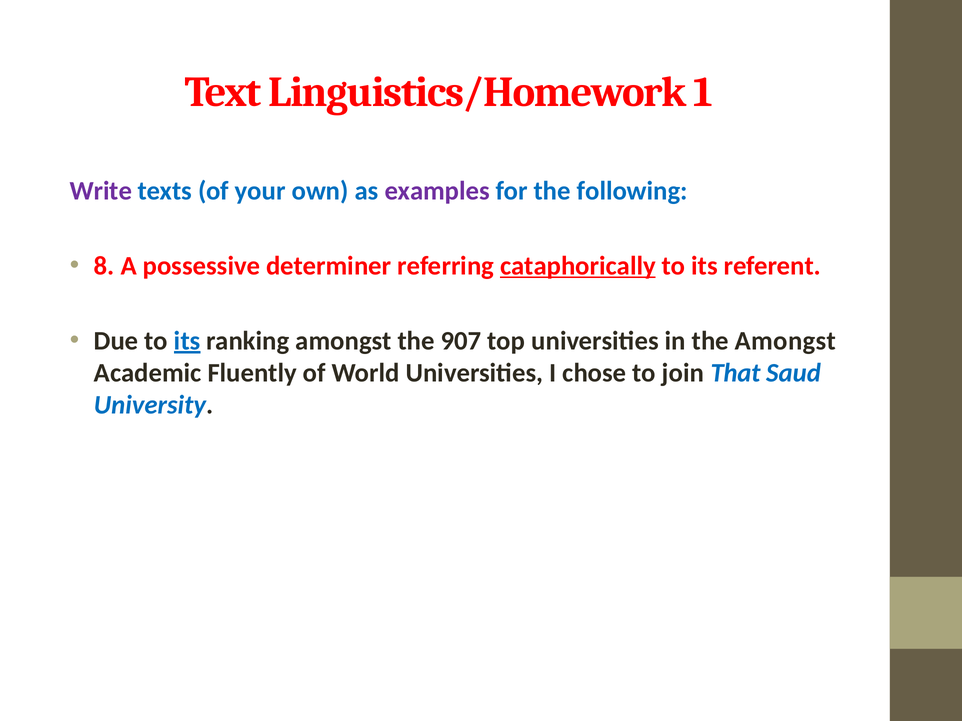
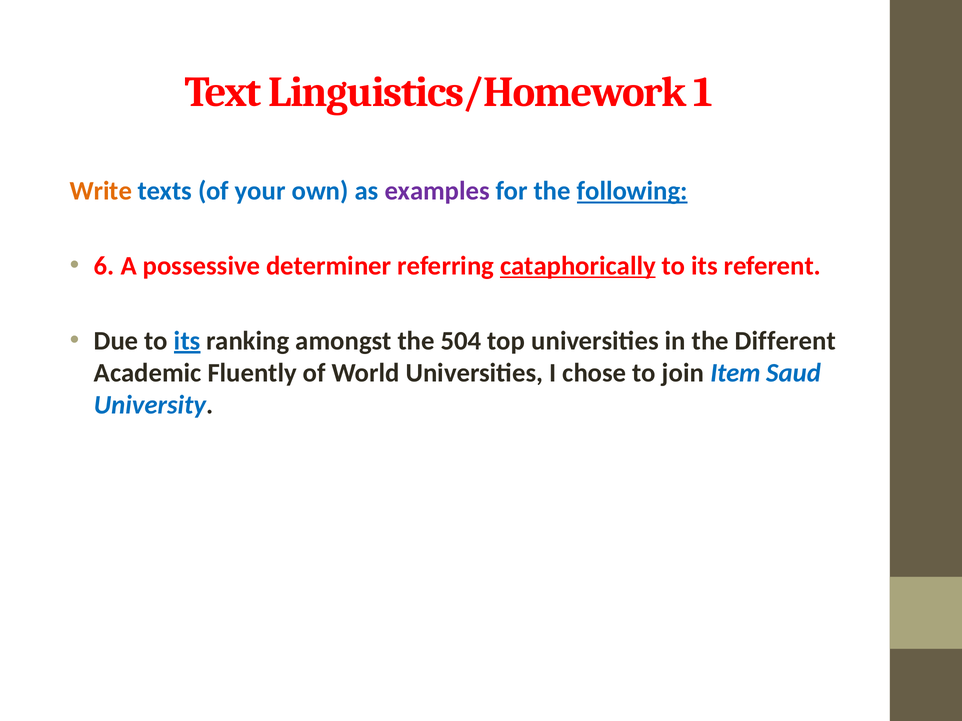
Write colour: purple -> orange (101, 191)
following underline: none -> present (632, 191)
8: 8 -> 6 (104, 266)
907: 907 -> 504 (461, 341)
the Amongst: Amongst -> Different (785, 341)
That: That -> Item (735, 373)
